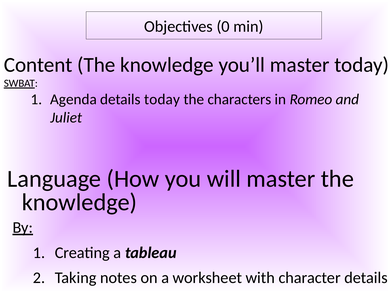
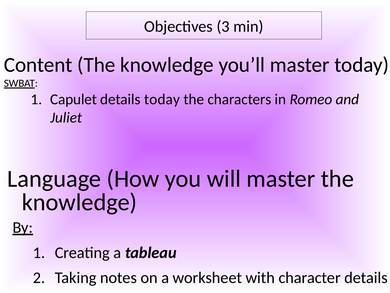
0: 0 -> 3 (223, 26)
Agenda: Agenda -> Capulet (74, 99)
